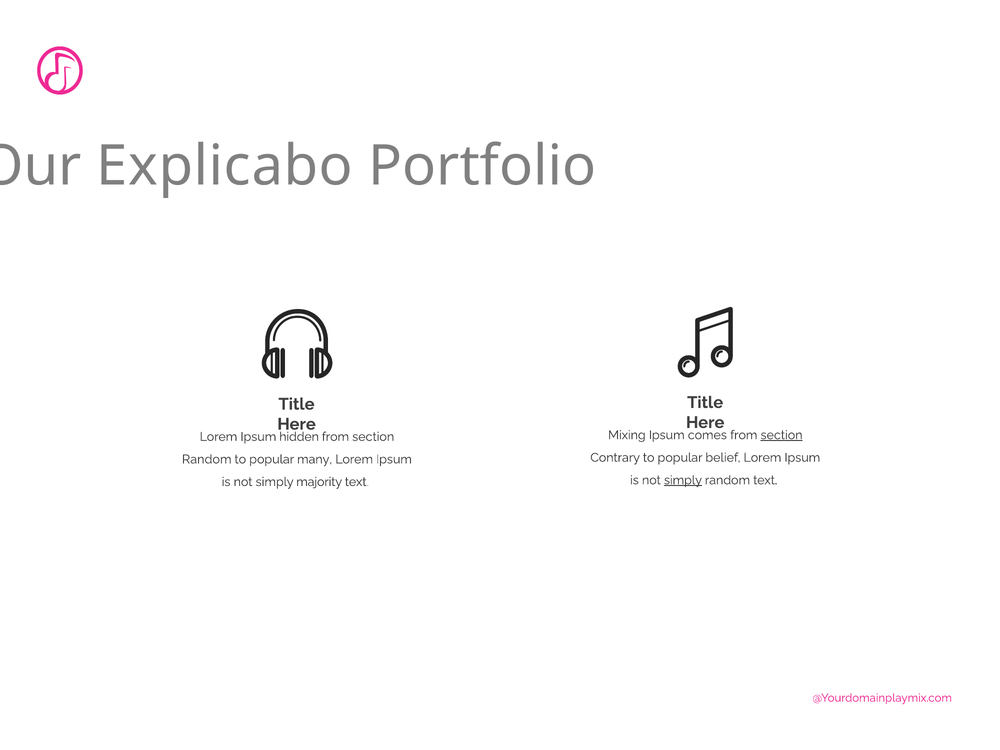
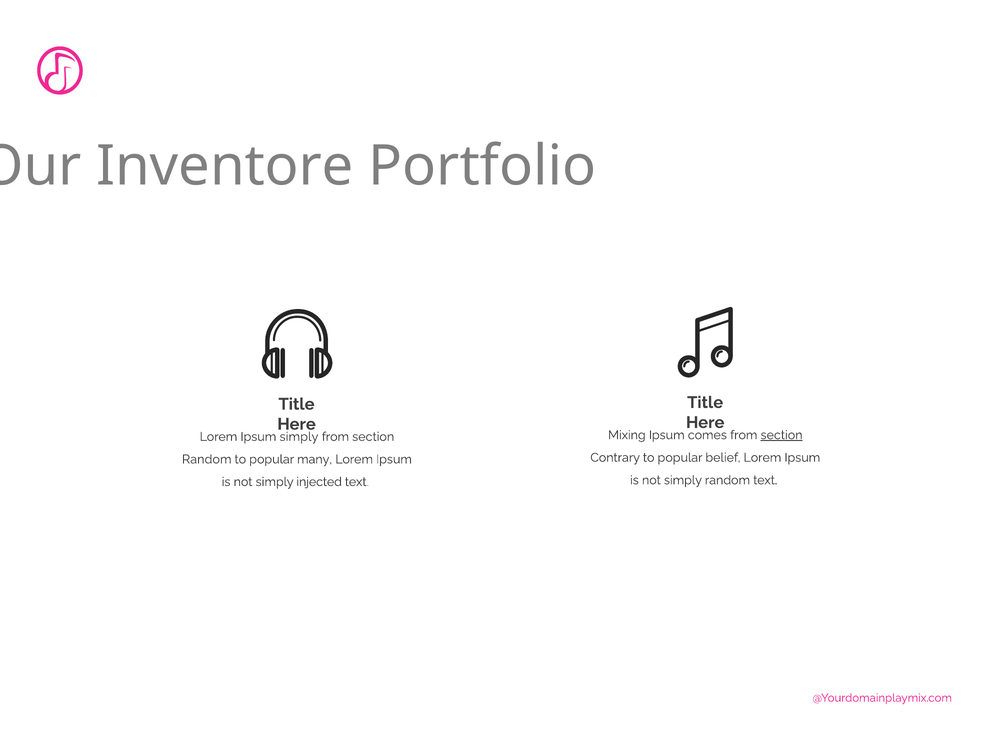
Explicabo: Explicabo -> Inventore (225, 166)
Ipsum hidden: hidden -> simply (299, 437)
simply underline: present -> none (683, 480)
majority: majority -> injected (319, 482)
